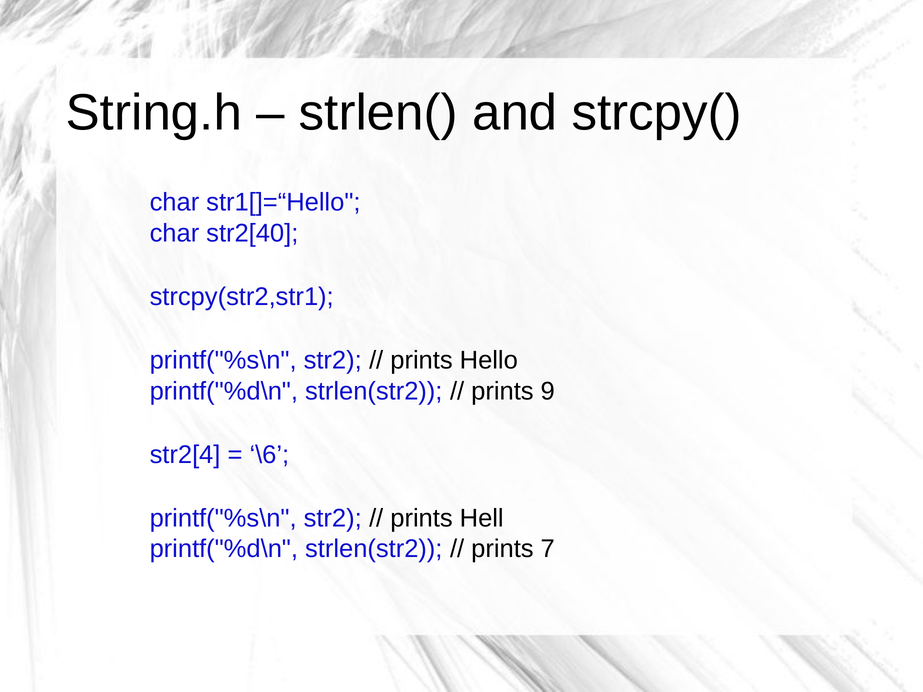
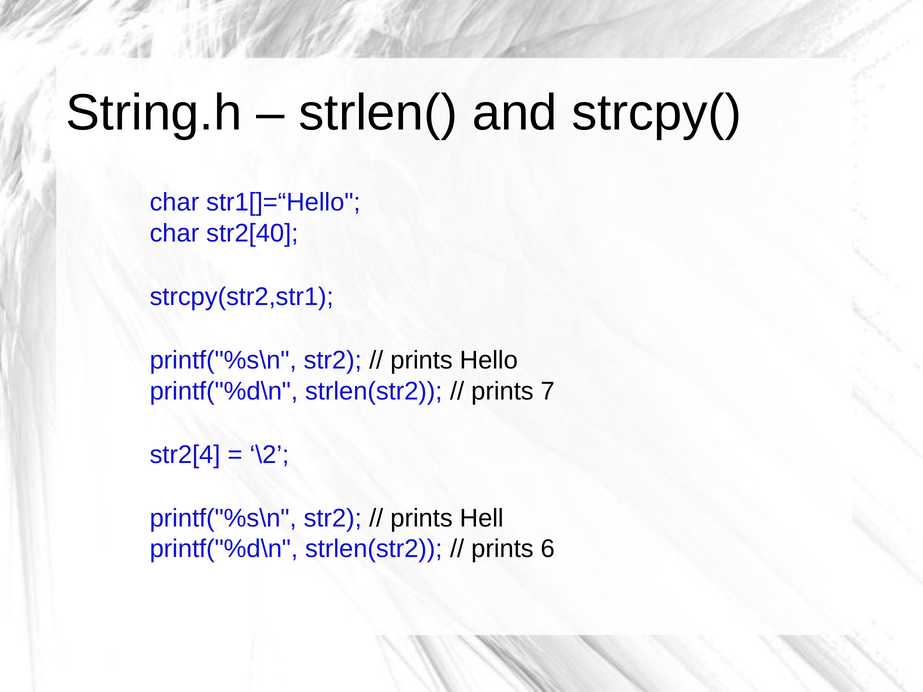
9: 9 -> 7 (548, 391)
\6: \6 -> \2 (269, 455)
7: 7 -> 6 (548, 549)
